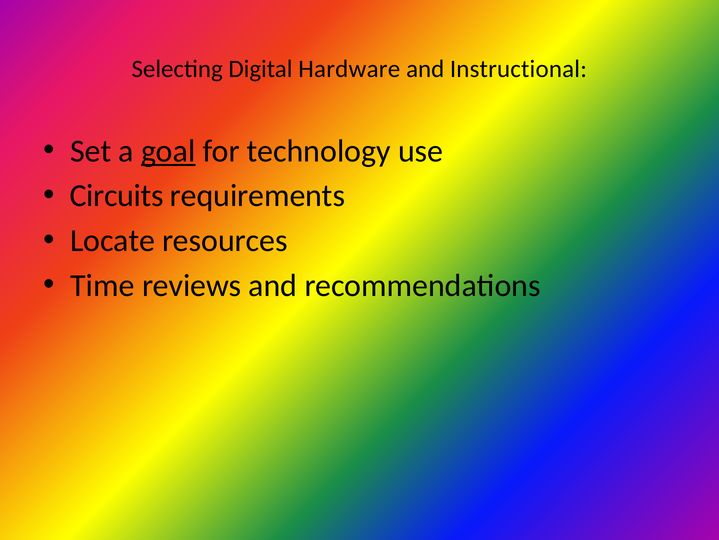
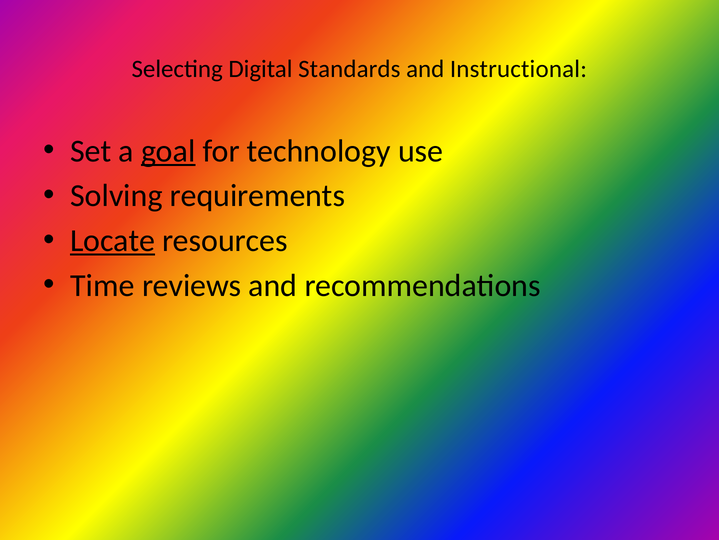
Hardware: Hardware -> Standards (349, 69)
Circuits: Circuits -> Solving (116, 196)
Locate underline: none -> present (113, 240)
